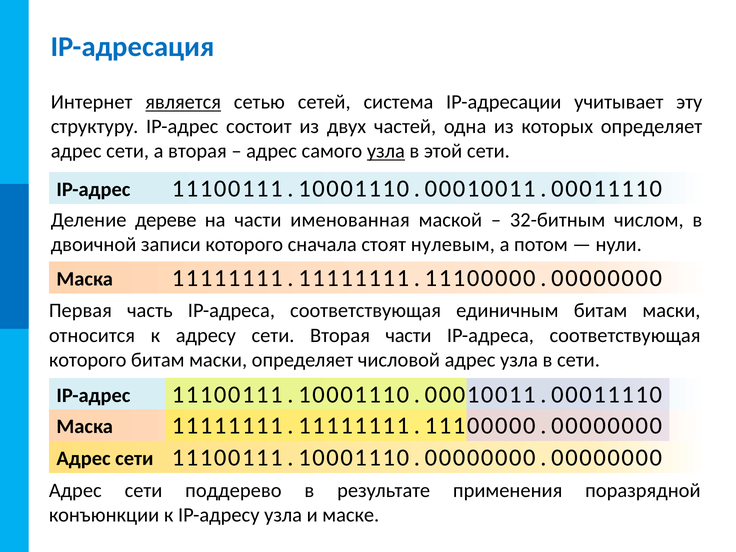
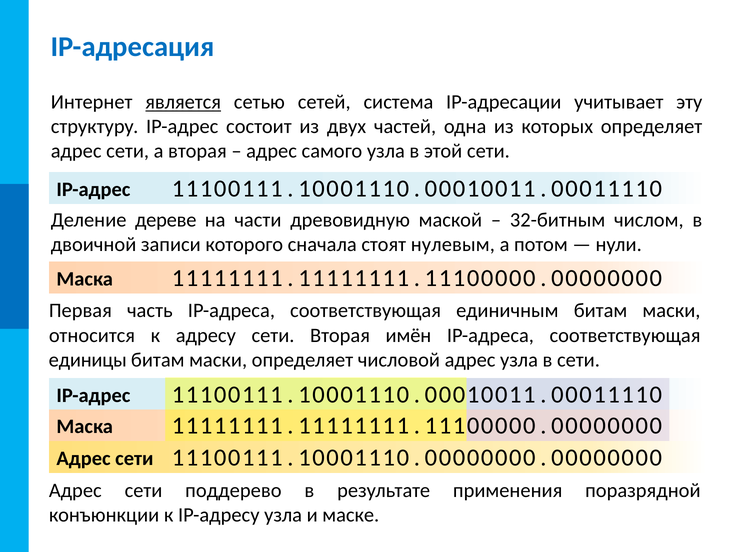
узла underline: present -> none (386, 151)
именованная: именованная -> древовидную (350, 220)
Вторая части: части -> имён (408, 335)
которого: которого -> единицы (88, 360)
